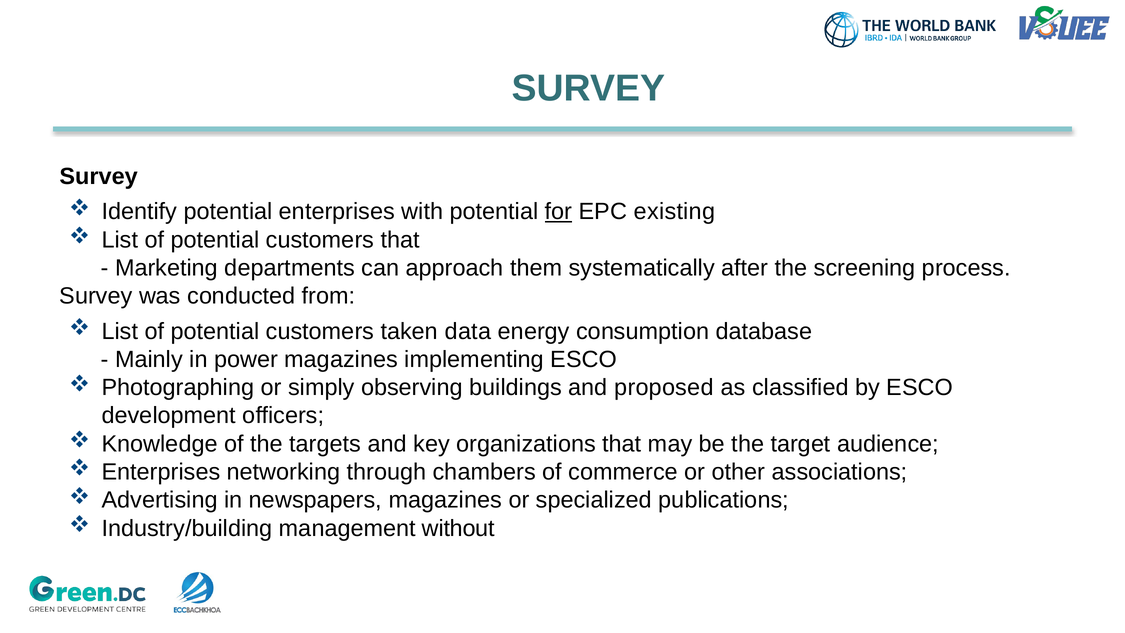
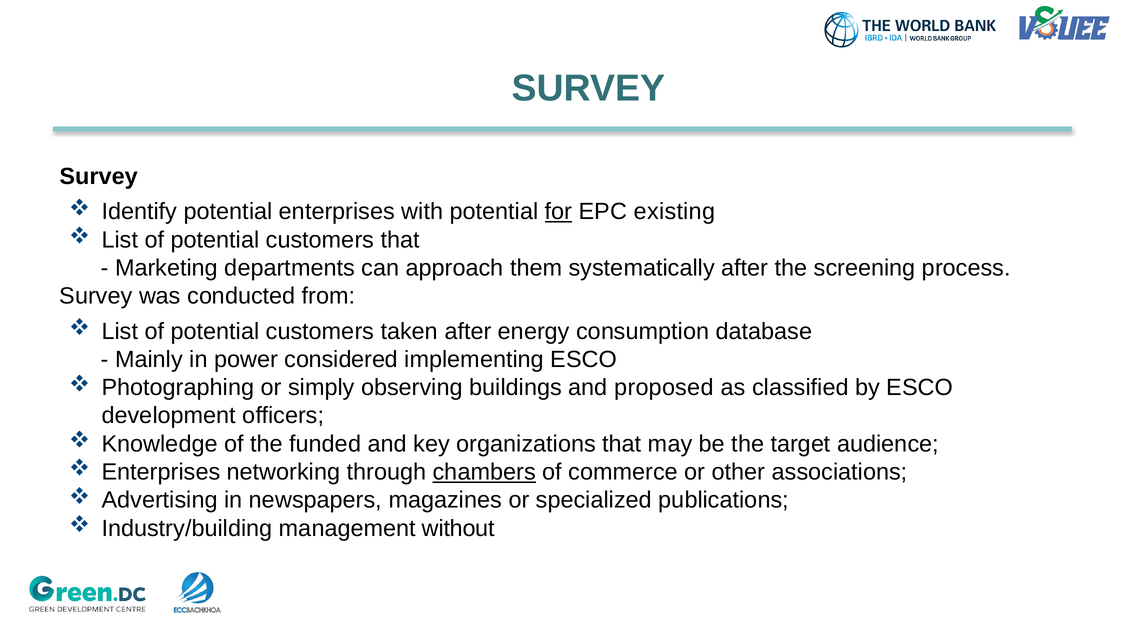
taken data: data -> after (468, 331)
power magazines: magazines -> considered (341, 359)
targets: targets -> funded (325, 444)
chambers underline: none -> present (484, 472)
